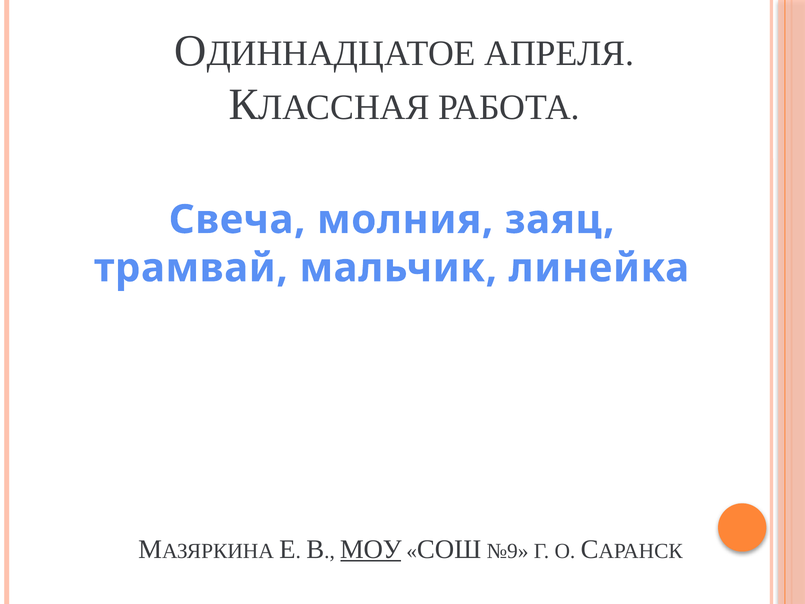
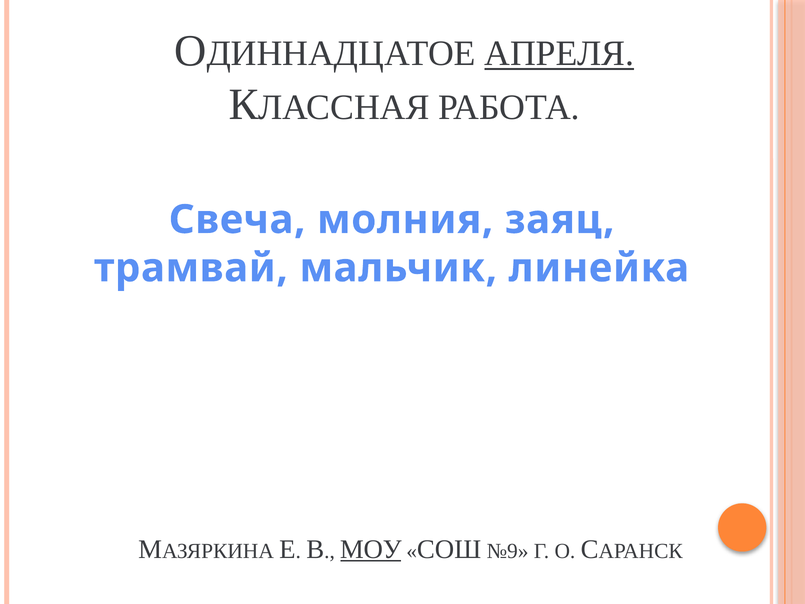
АПРЕЛЯ underline: none -> present (559, 54)
